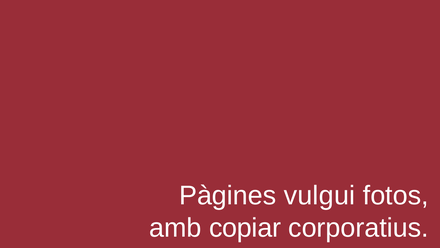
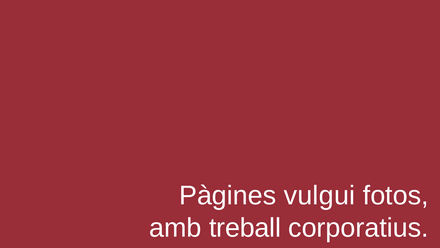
copiar: copiar -> treball (245, 227)
